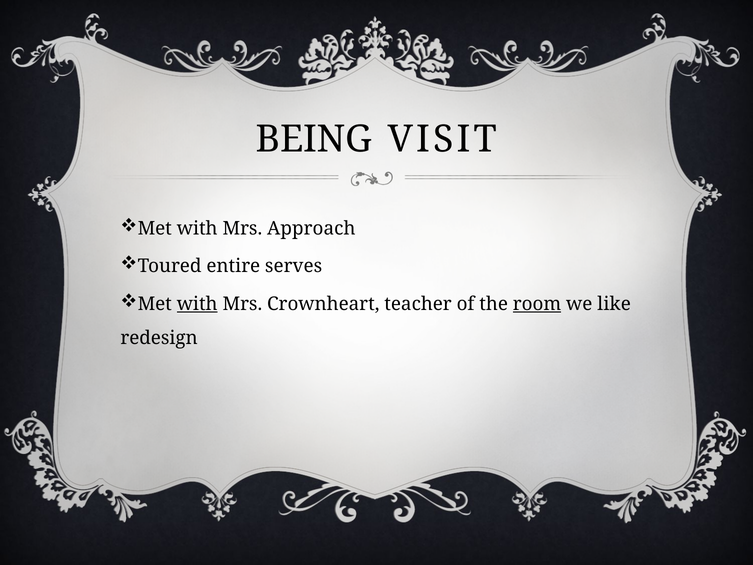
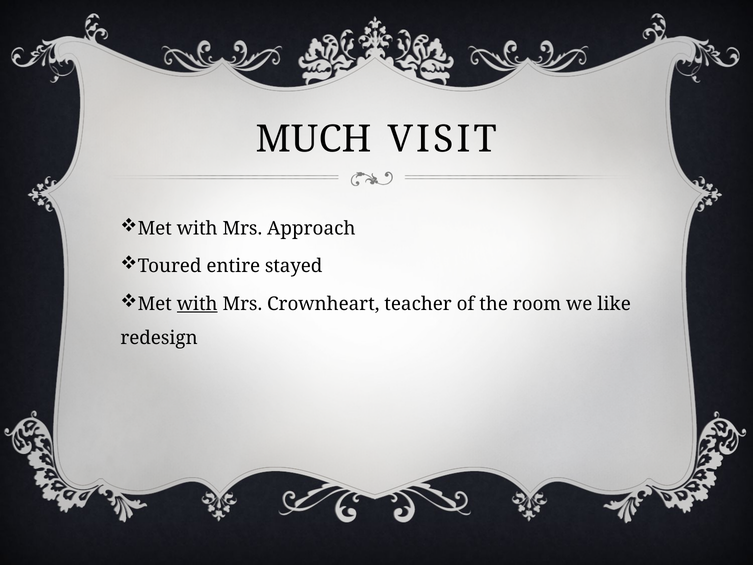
BEING: BEING -> MUCH (314, 139)
serves: serves -> stayed (294, 266)
room underline: present -> none (537, 304)
